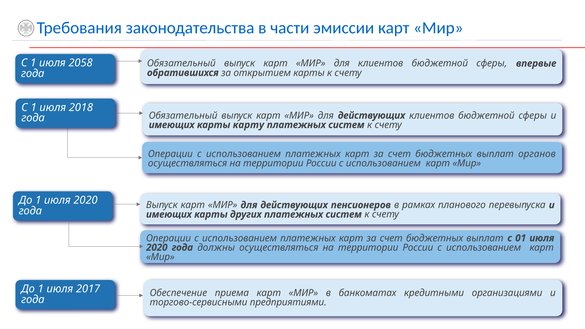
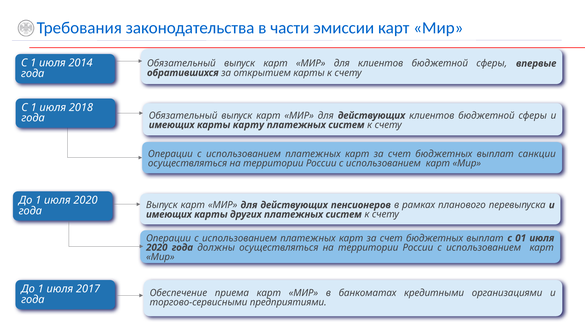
2058: 2058 -> 2014 (81, 63)
органов: органов -> санкции (537, 154)
